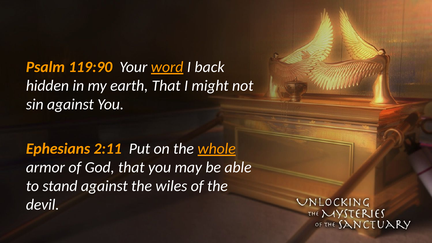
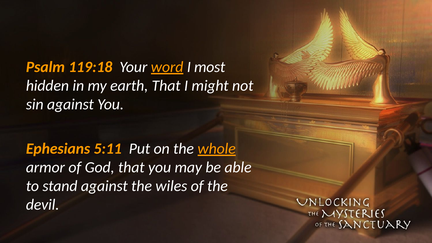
119:90: 119:90 -> 119:18 (90, 67)
back: back -> most (210, 67)
2:11: 2:11 -> 5:11 (108, 149)
